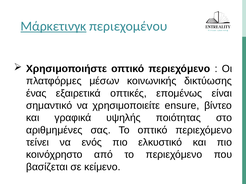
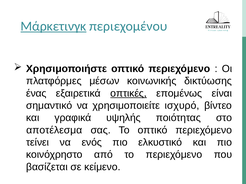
οπτικές underline: none -> present (129, 94)
ensure: ensure -> ισχυρό (182, 106)
αριθμημένες: αριθμημένες -> αποτέλεσμα (54, 130)
